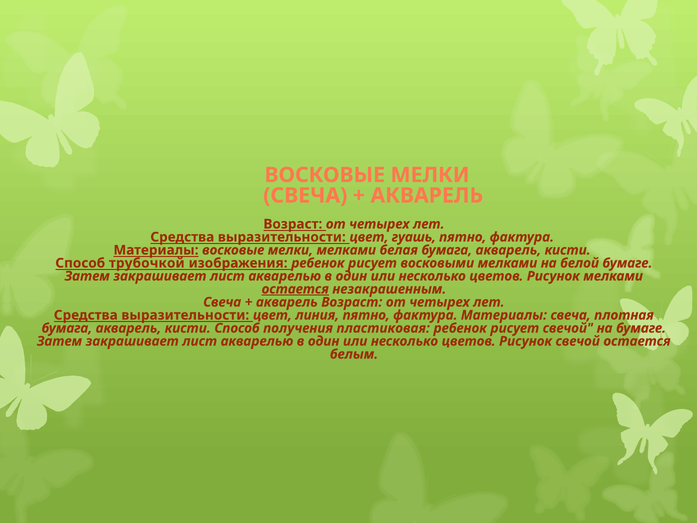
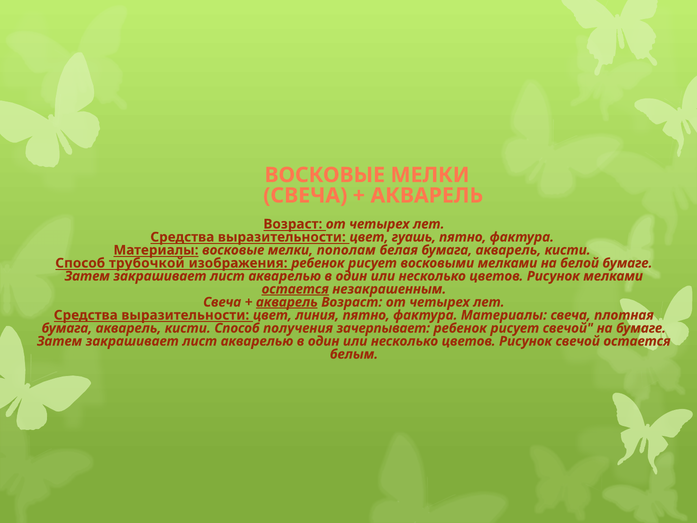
мелки мелками: мелками -> пополам (346, 250)
акварель underline: none -> present (287, 302)
пластиковая: пластиковая -> зачерпывает (383, 328)
